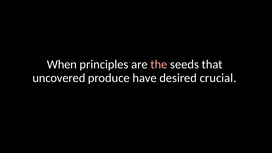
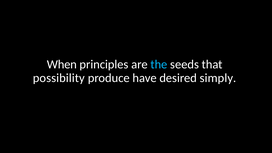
the colour: pink -> light blue (159, 64)
uncovered: uncovered -> possibility (59, 78)
crucial: crucial -> simply (218, 78)
